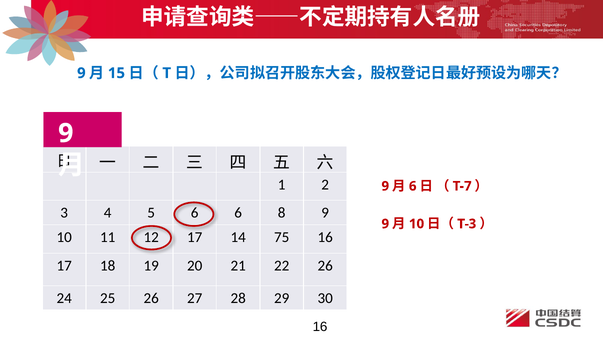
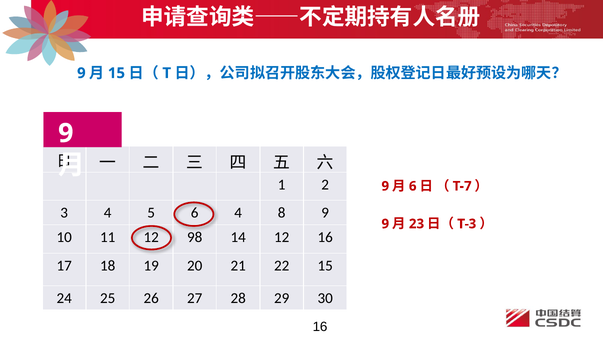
6: 6 -> 4 (238, 213)
10: 10 -> 23 (417, 224)
17: 17 -> 98 (195, 237)
14 75: 75 -> 12 (282, 237)
22 26: 26 -> 15 (325, 266)
